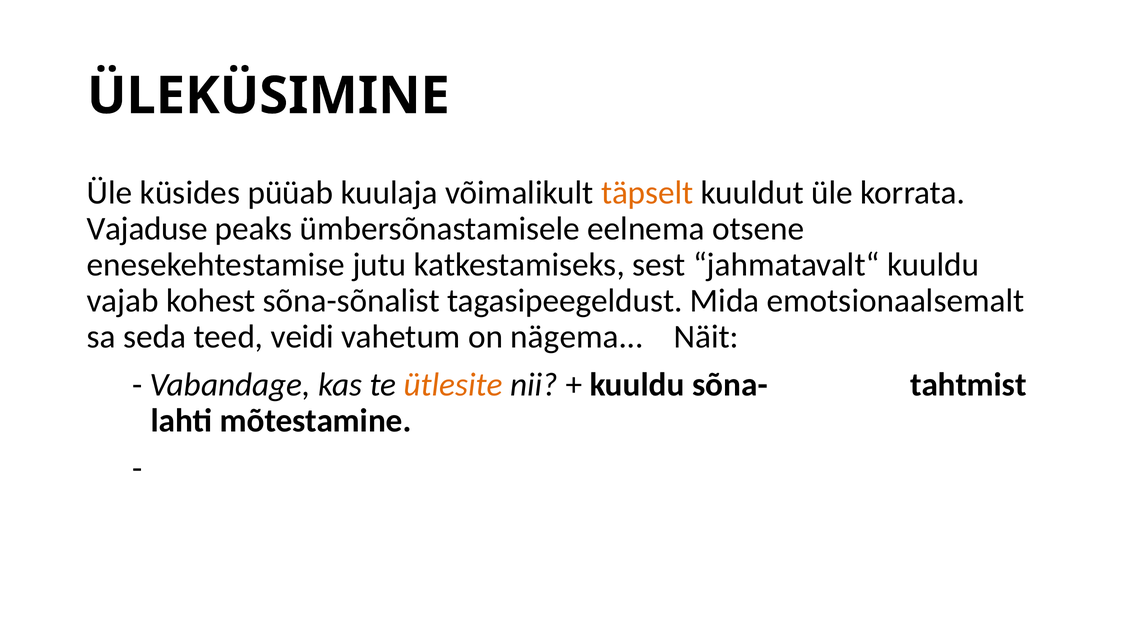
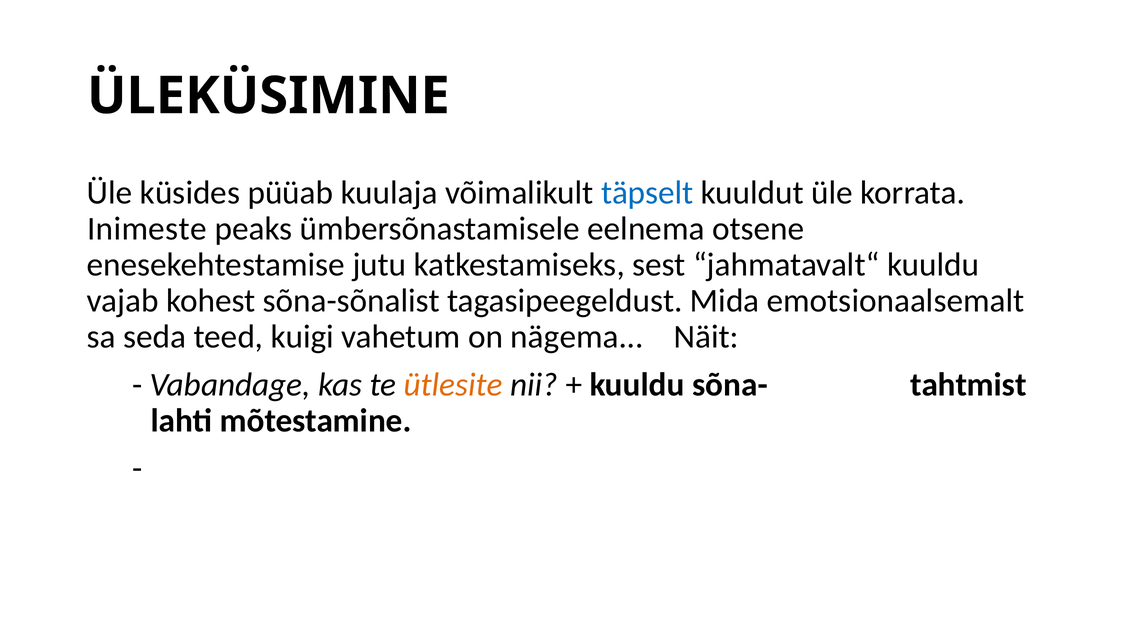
täpselt colour: orange -> blue (647, 193)
Vajaduse: Vajaduse -> Inimeste (147, 229)
veidi: veidi -> kuigi (302, 337)
